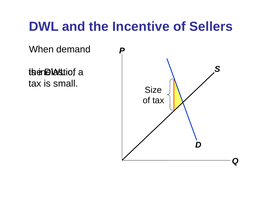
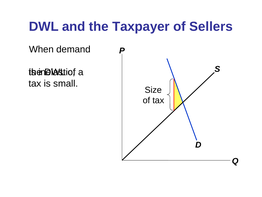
Incentive: Incentive -> Taxpayer (141, 26)
